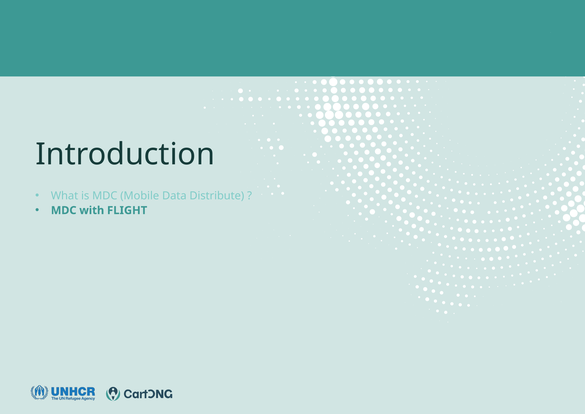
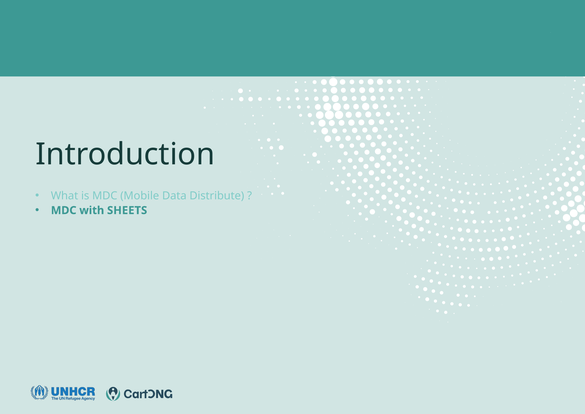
FLIGHT: FLIGHT -> SHEETS (127, 210)
